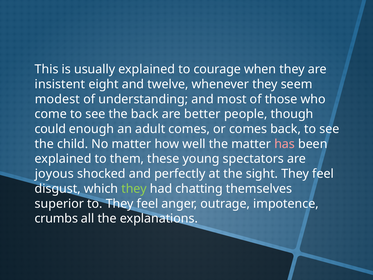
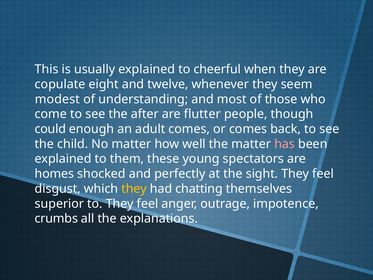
courage: courage -> cheerful (217, 69)
insistent: insistent -> copulate (60, 84)
the back: back -> after (145, 114)
better: better -> flutter (202, 114)
joyous: joyous -> homes (54, 174)
they colour: light green -> yellow (134, 189)
